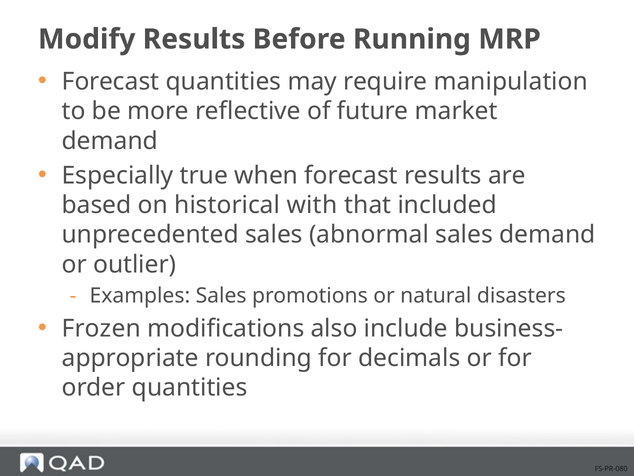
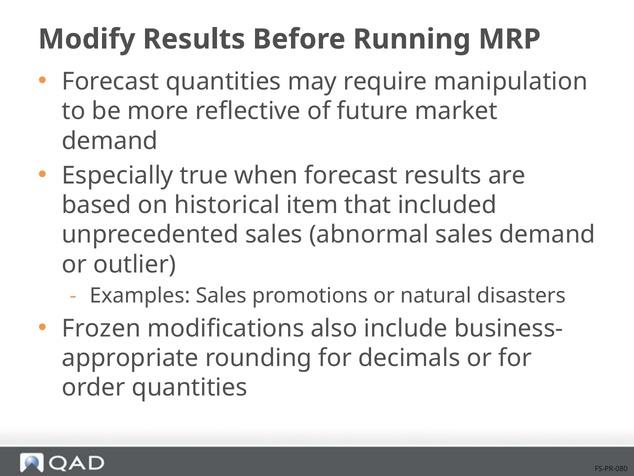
with: with -> item (312, 205)
